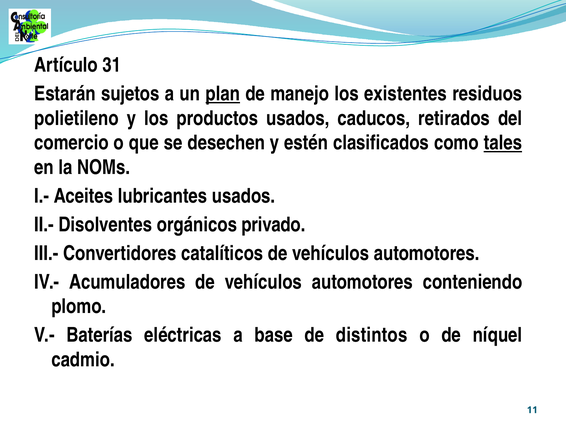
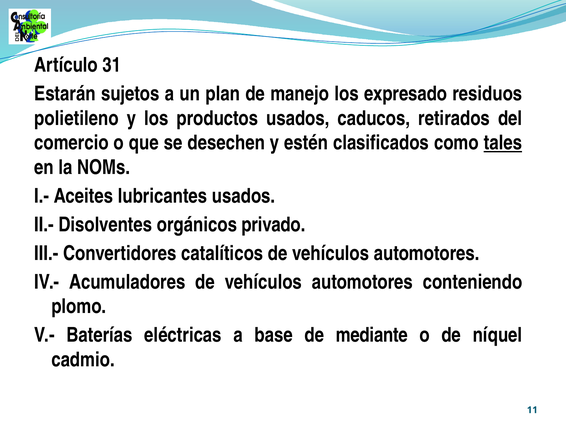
plan underline: present -> none (223, 94)
existentes: existentes -> expresado (406, 94)
distintos: distintos -> mediante (372, 335)
